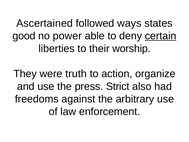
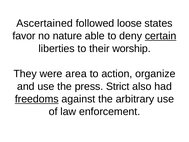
ways: ways -> loose (129, 23)
good: good -> favor (24, 36)
power: power -> nature (67, 36)
truth: truth -> area (76, 74)
freedoms underline: none -> present (37, 99)
